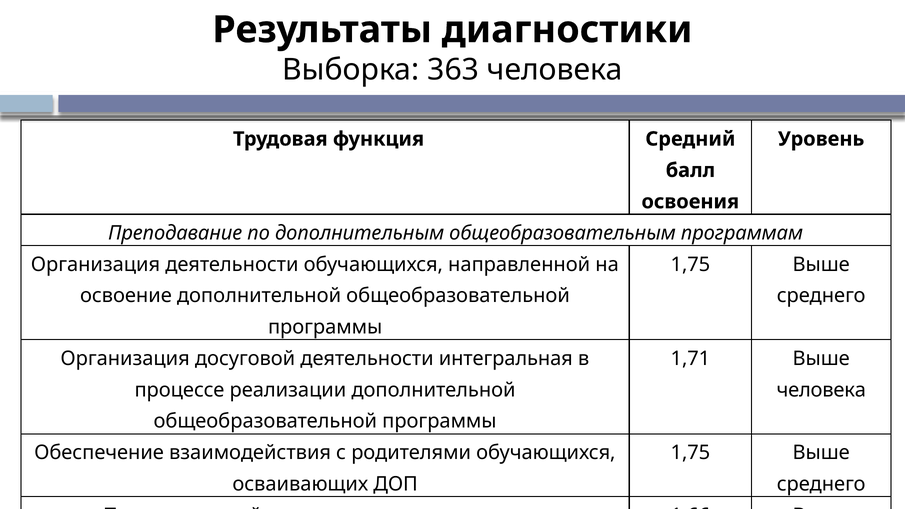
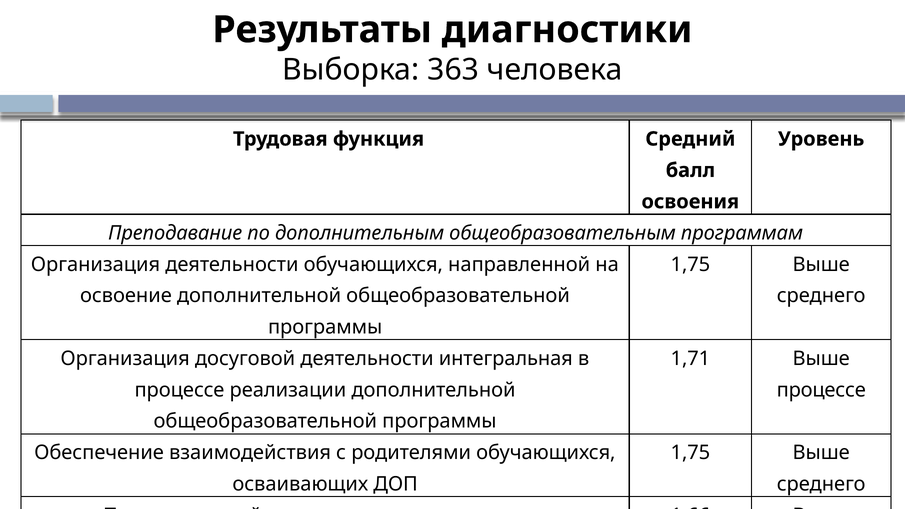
человека: человека -> процессе (821, 390)
